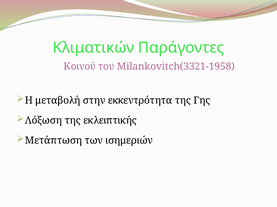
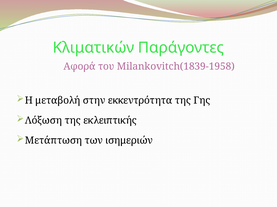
Κοινού: Κοινού -> Αφορά (79, 67)
Milankovitch(3321-1958: Milankovitch(3321-1958 -> Milankovitch(1839-1958 (176, 67)
